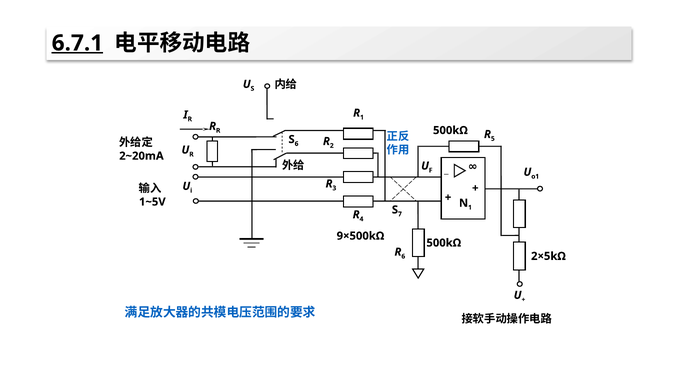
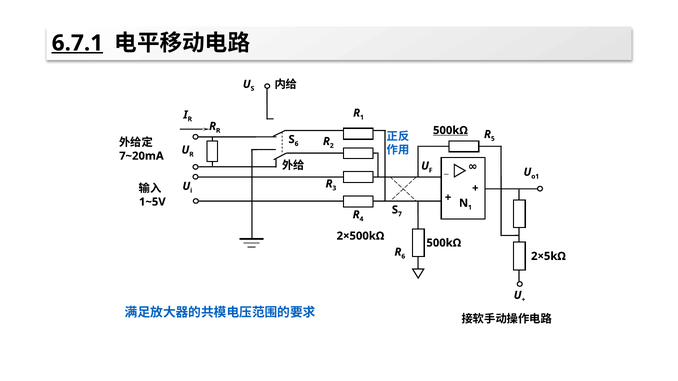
500kΩ underline: none -> present (450, 130)
2~20mA: 2~20mA -> 7~20mA (141, 156)
9×500kΩ: 9×500kΩ -> 2×500kΩ (360, 236)
